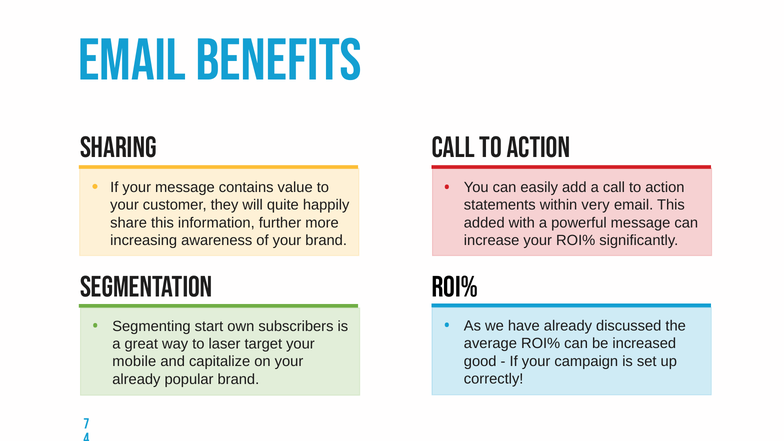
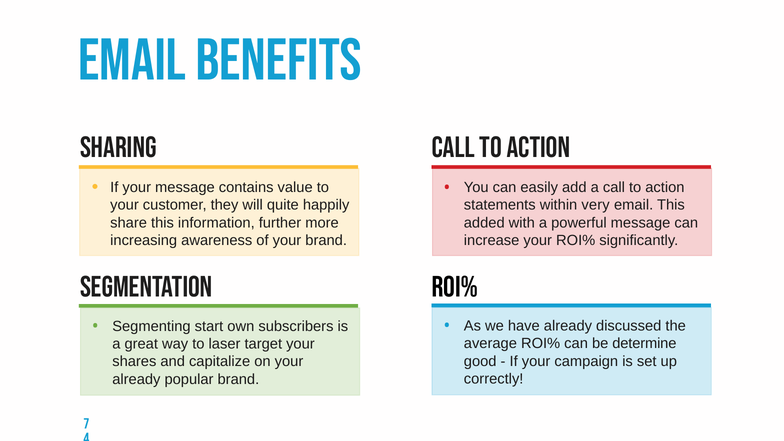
increased: increased -> determine (644, 344)
mobile: mobile -> shares (134, 362)
